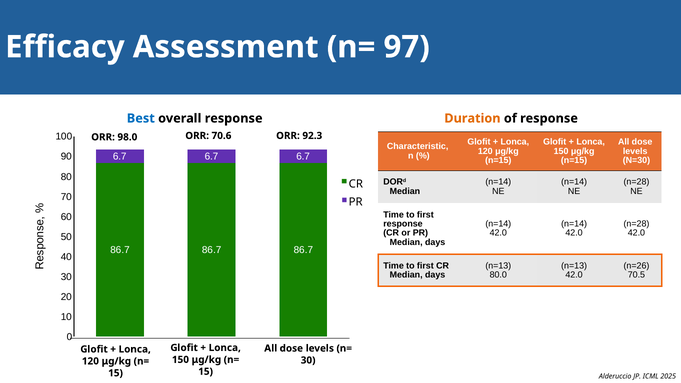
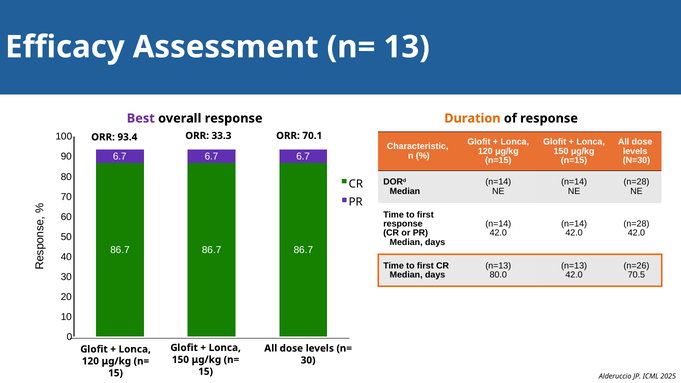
97: 97 -> 13 (407, 47)
Best colour: blue -> purple (141, 118)
98.0: 98.0 -> 93.4 (127, 137)
70.6: 70.6 -> 33.3 (221, 136)
92.3: 92.3 -> 70.1 (312, 136)
